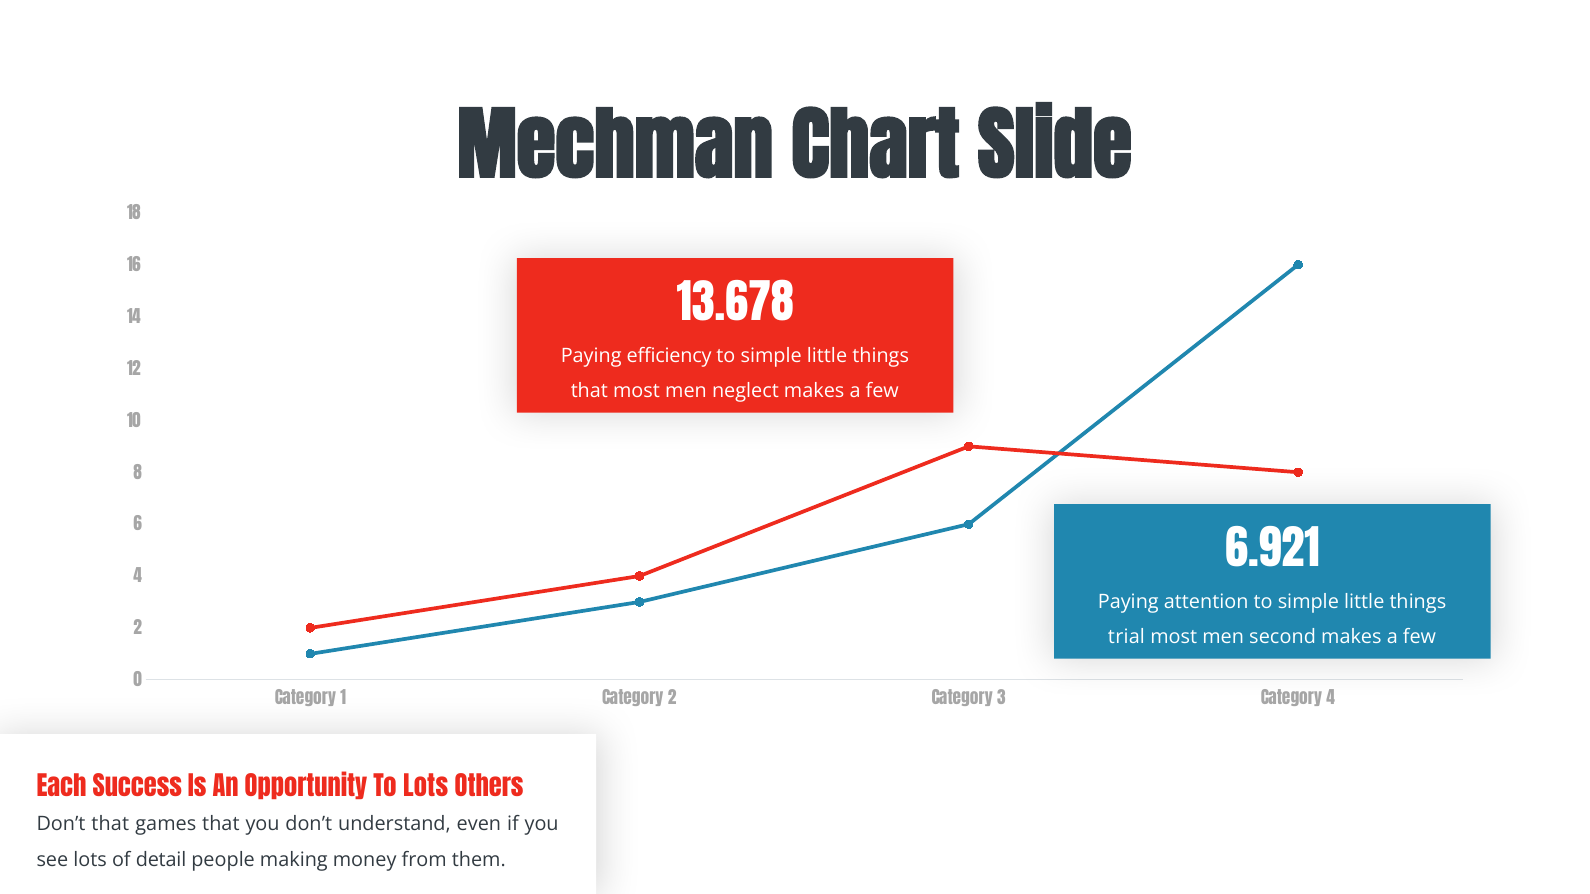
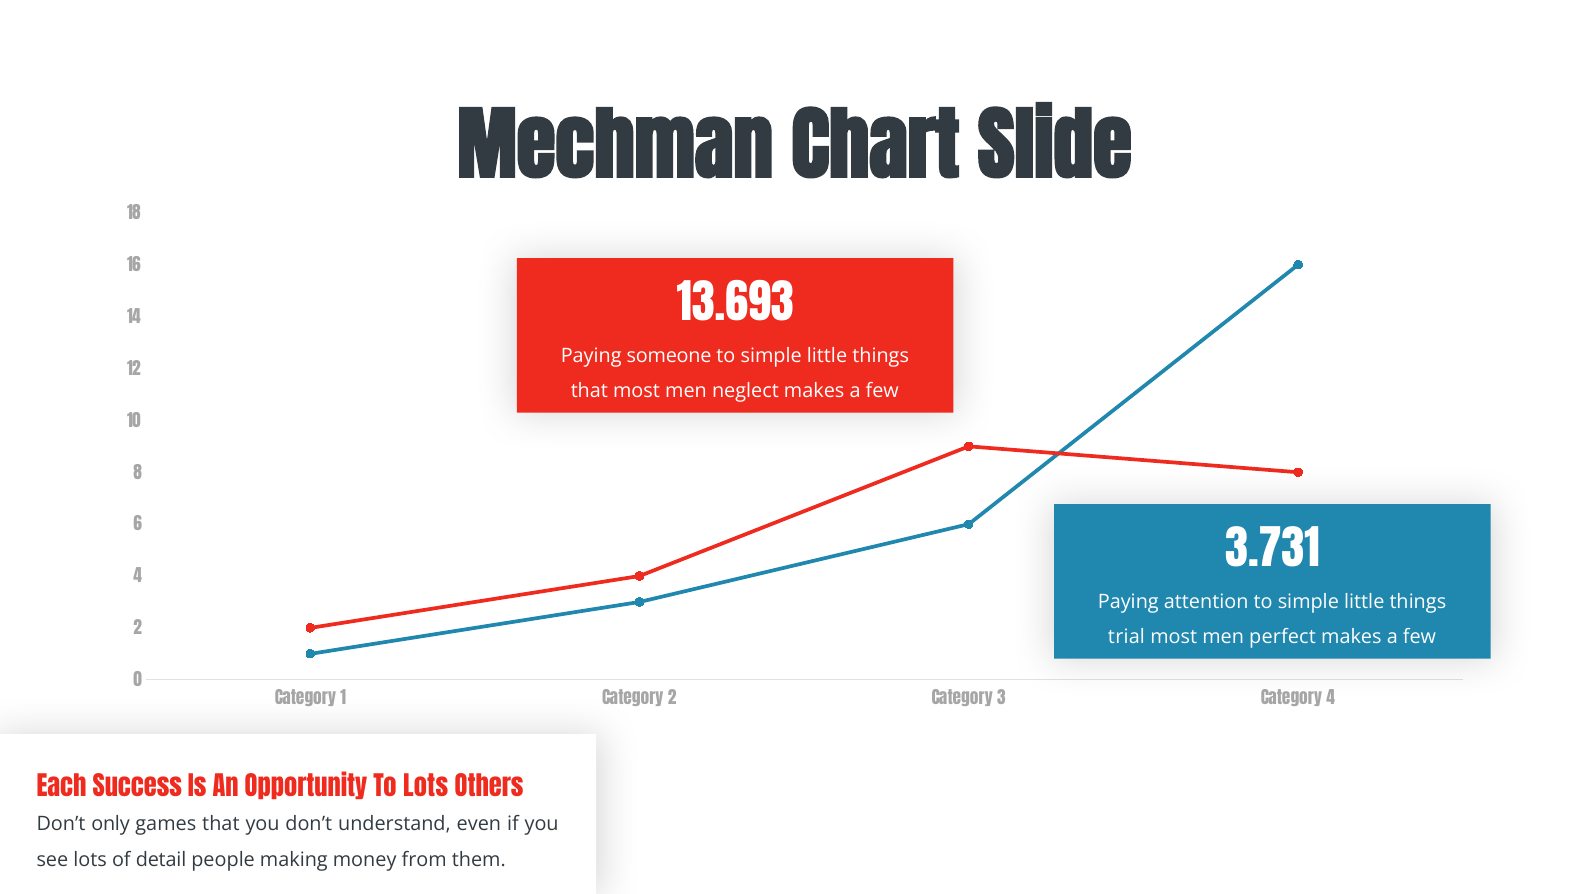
13.678: 13.678 -> 13.693 (735, 306)
efficiency: efficiency -> someone (669, 356)
6.921: 6.921 -> 3.731 (1272, 552)
second: second -> perfect (1283, 638)
Don’t that: that -> only (111, 824)
